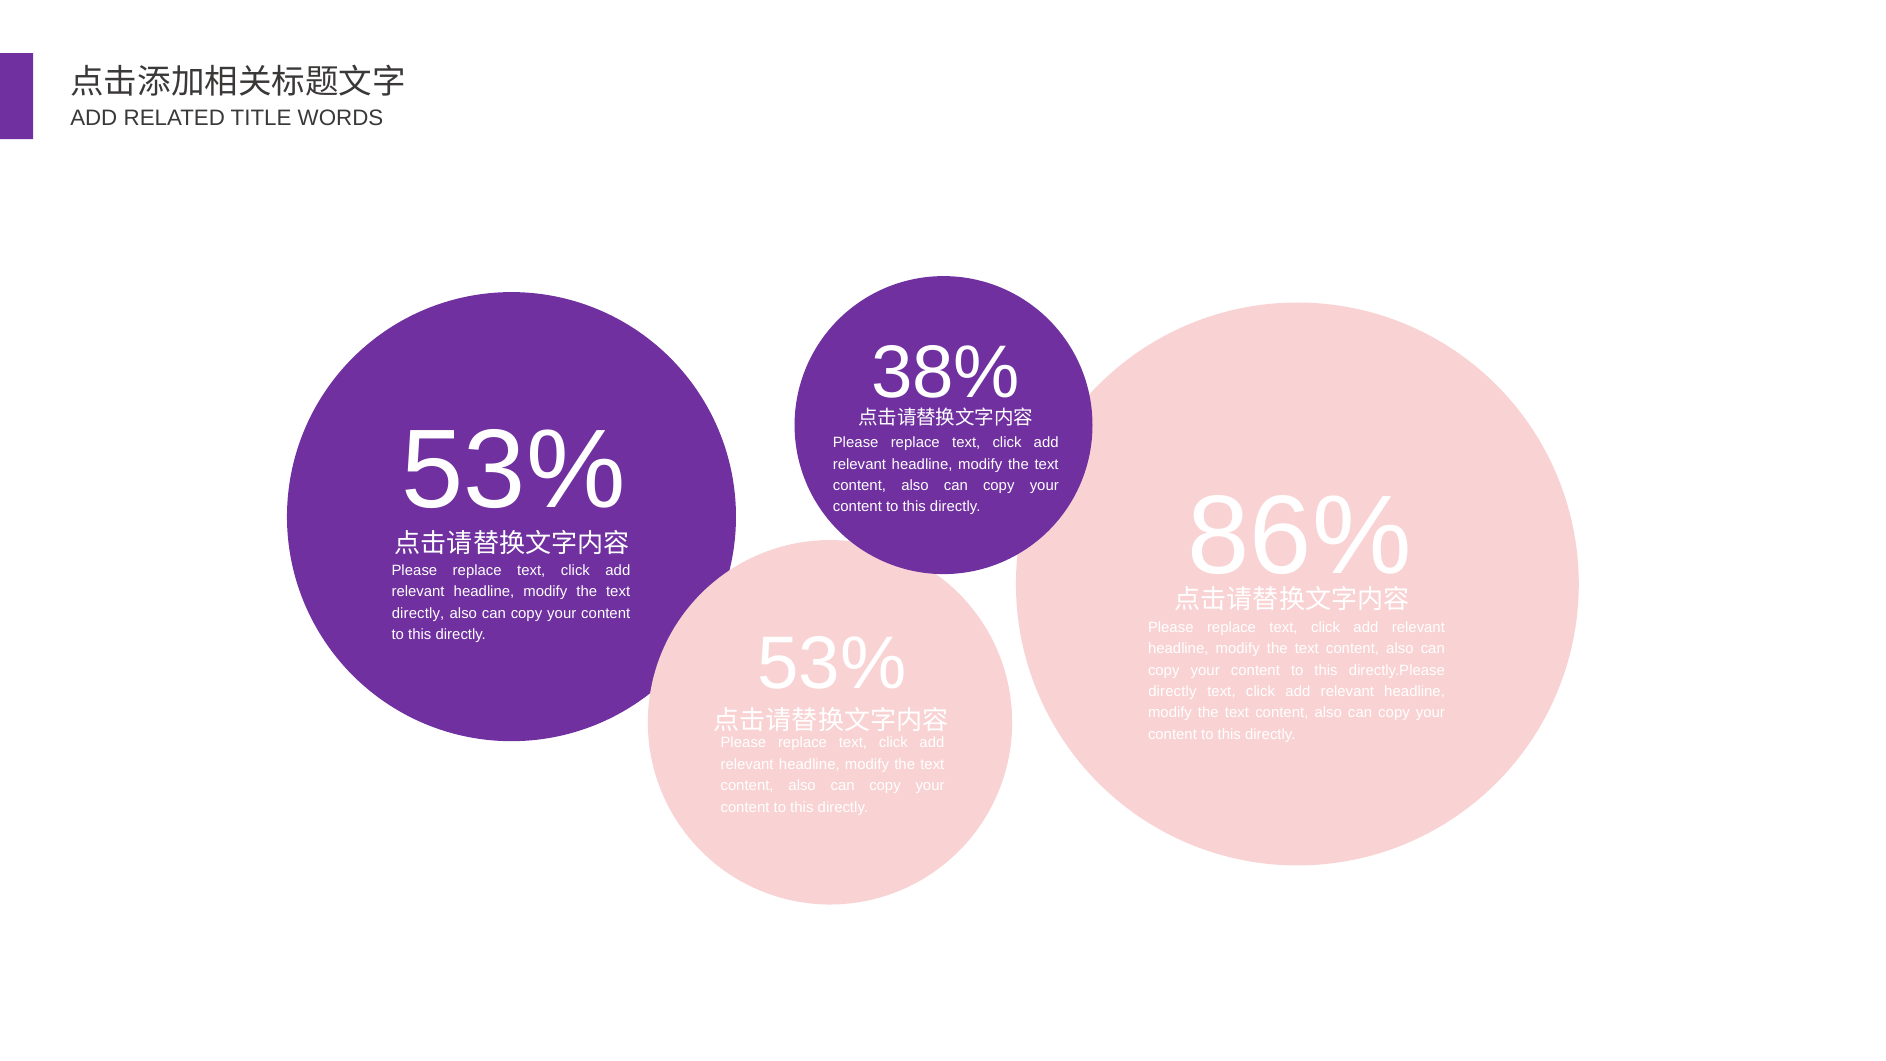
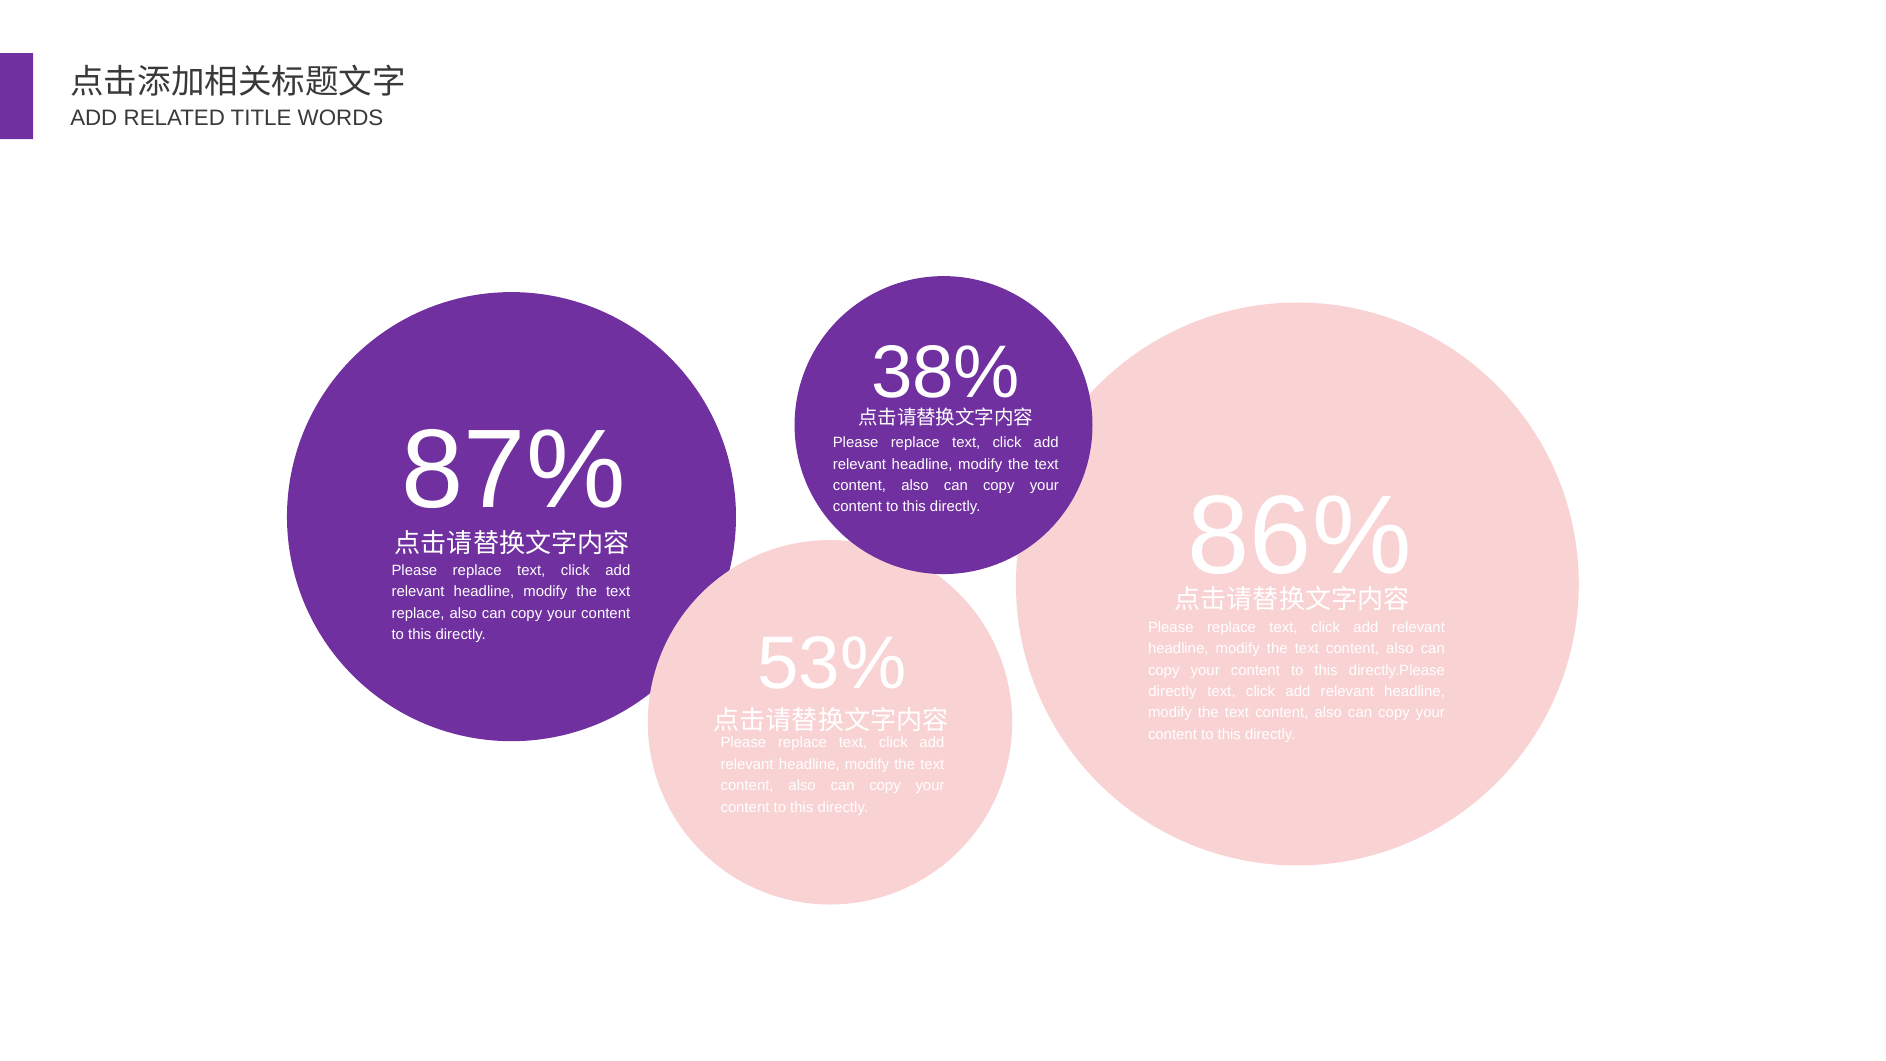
53%: 53% -> 87% (514, 471)
directly: directly -> replace (418, 613)
